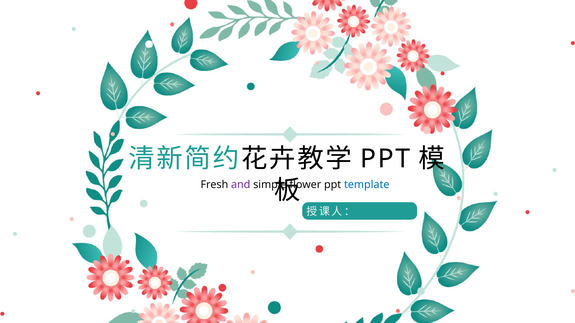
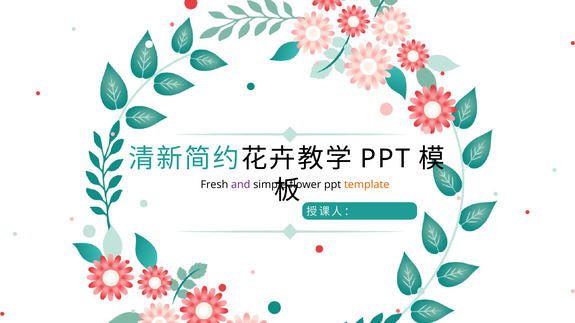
template colour: blue -> orange (367, 185)
